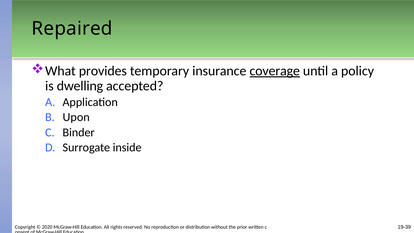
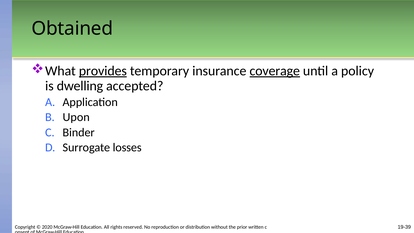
Repaired: Repaired -> Obtained (72, 29)
provides underline: none -> present (103, 71)
inside: inside -> losses (127, 148)
